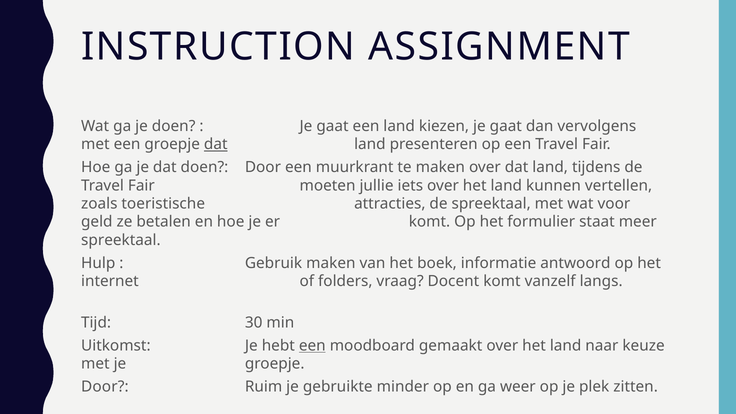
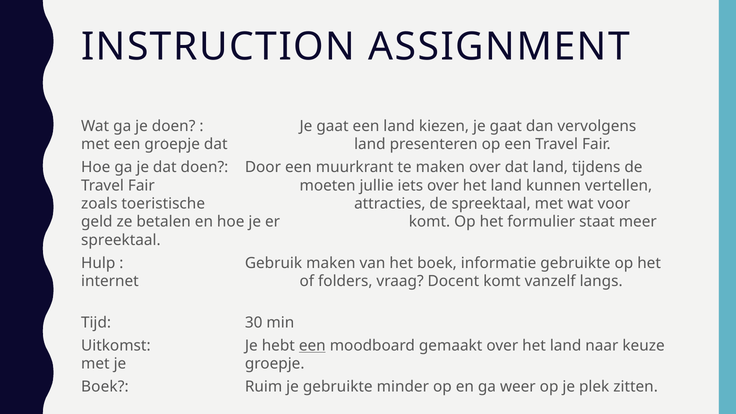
dat underline: present -> none (216, 144)
informatie antwoord: antwoord -> gebruikte (575, 263)
Door: Door -> Boek (105, 387)
